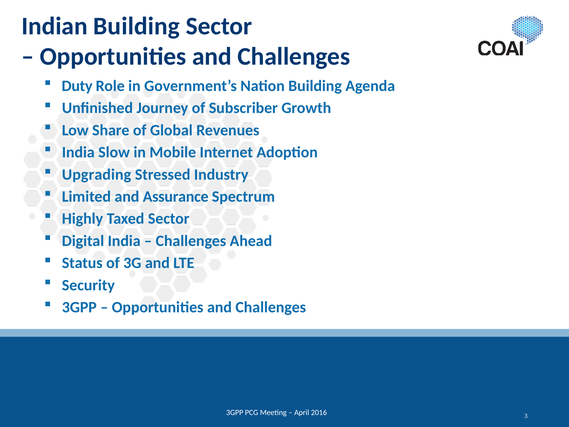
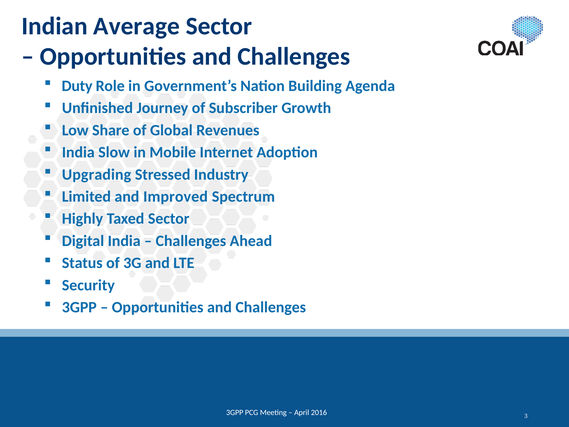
Indian Building: Building -> Average (137, 26)
Assurance: Assurance -> Improved (176, 196)
